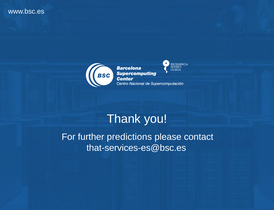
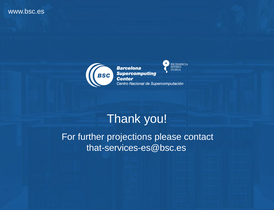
predictions: predictions -> projections (129, 137)
